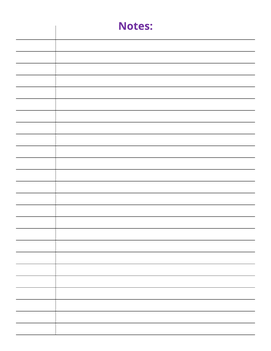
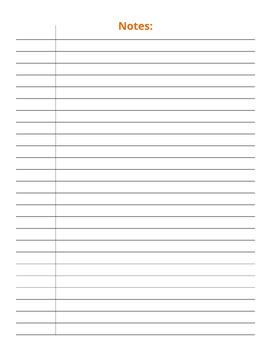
Notes colour: purple -> orange (135, 26)
